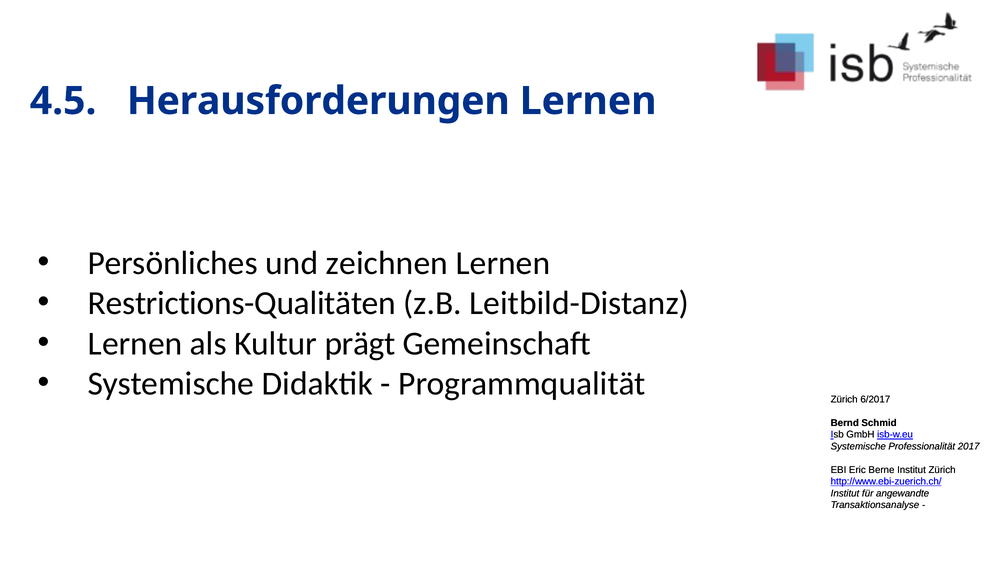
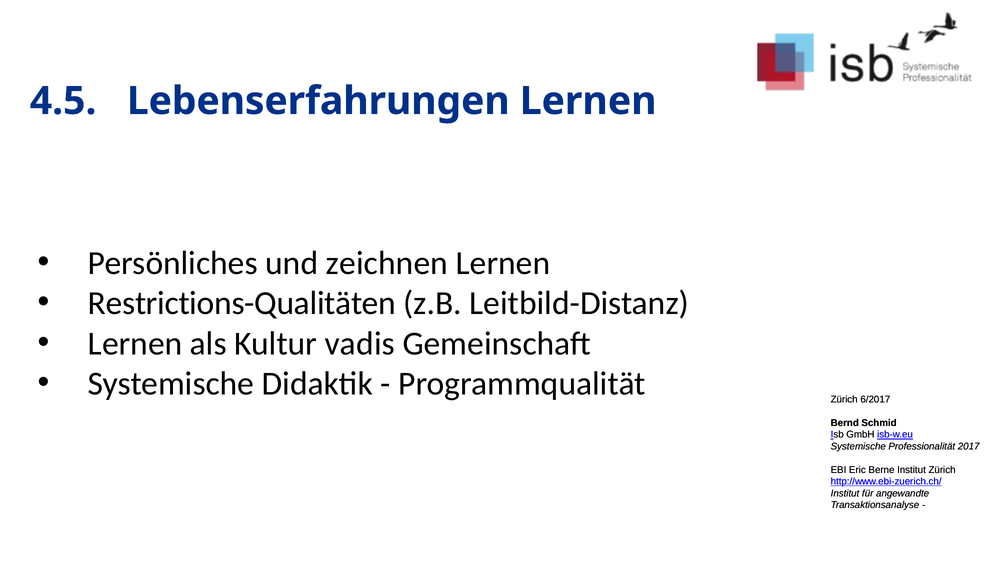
Herausforderungen: Herausforderungen -> Lebenserfahrungen (318, 101)
prägt: prägt -> vadis (360, 344)
